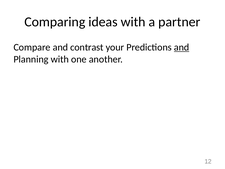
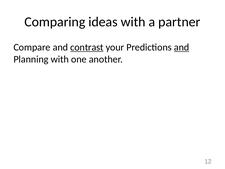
contrast underline: none -> present (87, 47)
